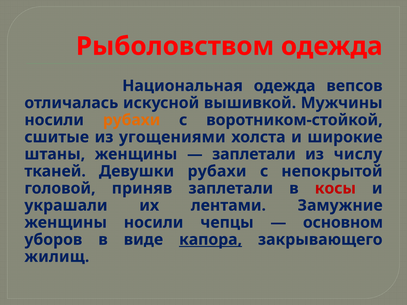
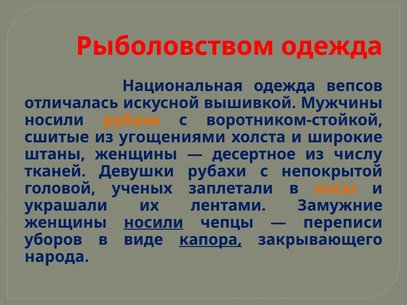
заплетали: заплетали -> десертное (254, 154)
приняв: приняв -> ученых (142, 188)
косы colour: red -> orange (335, 188)
носили underline: none -> present (154, 223)
основном: основном -> переписи (343, 223)
жилищ: жилищ -> народа (57, 257)
